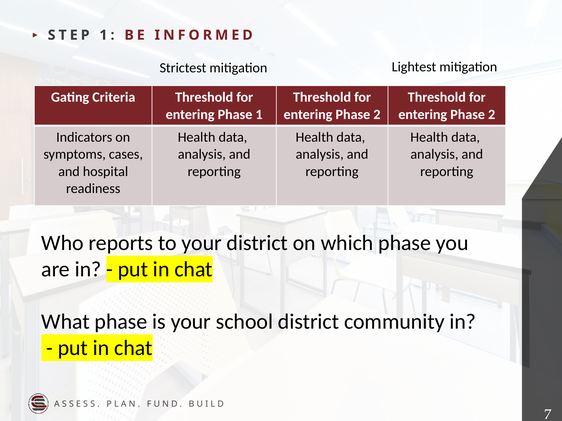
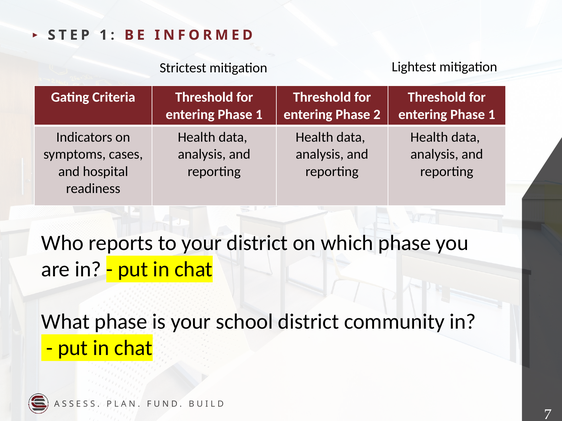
2: 2 -> 1 (492, 115)
